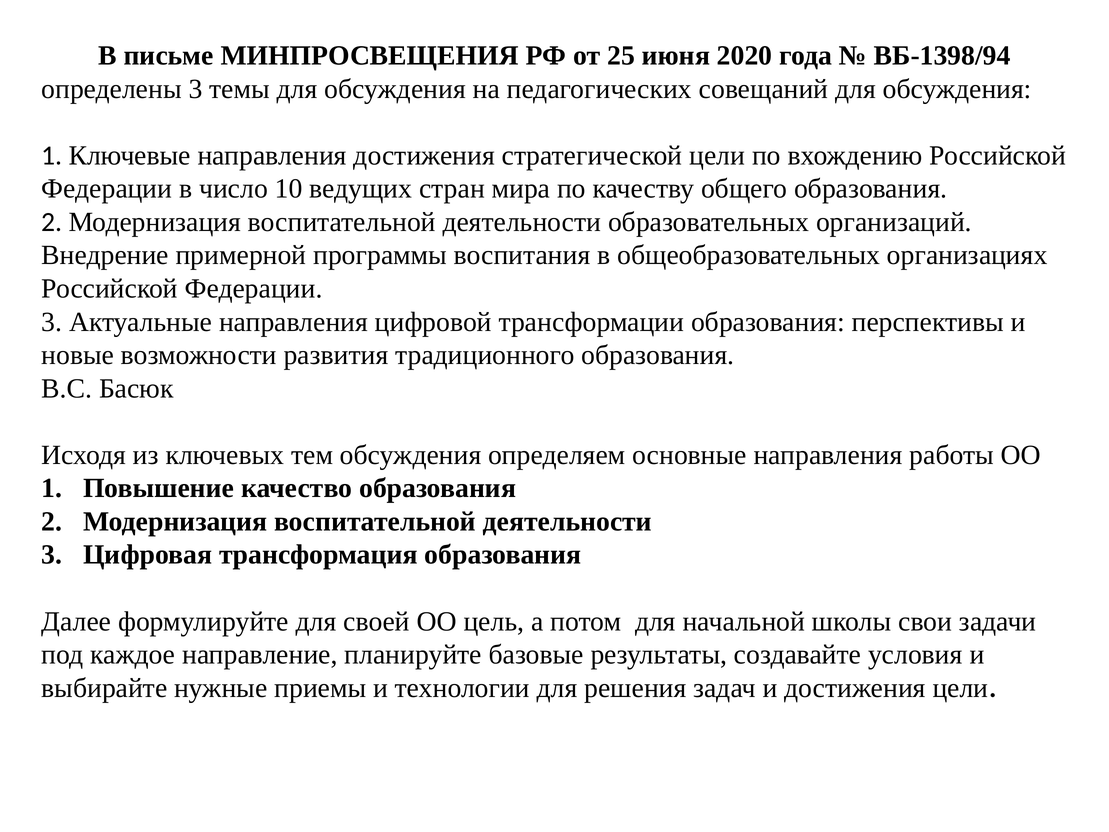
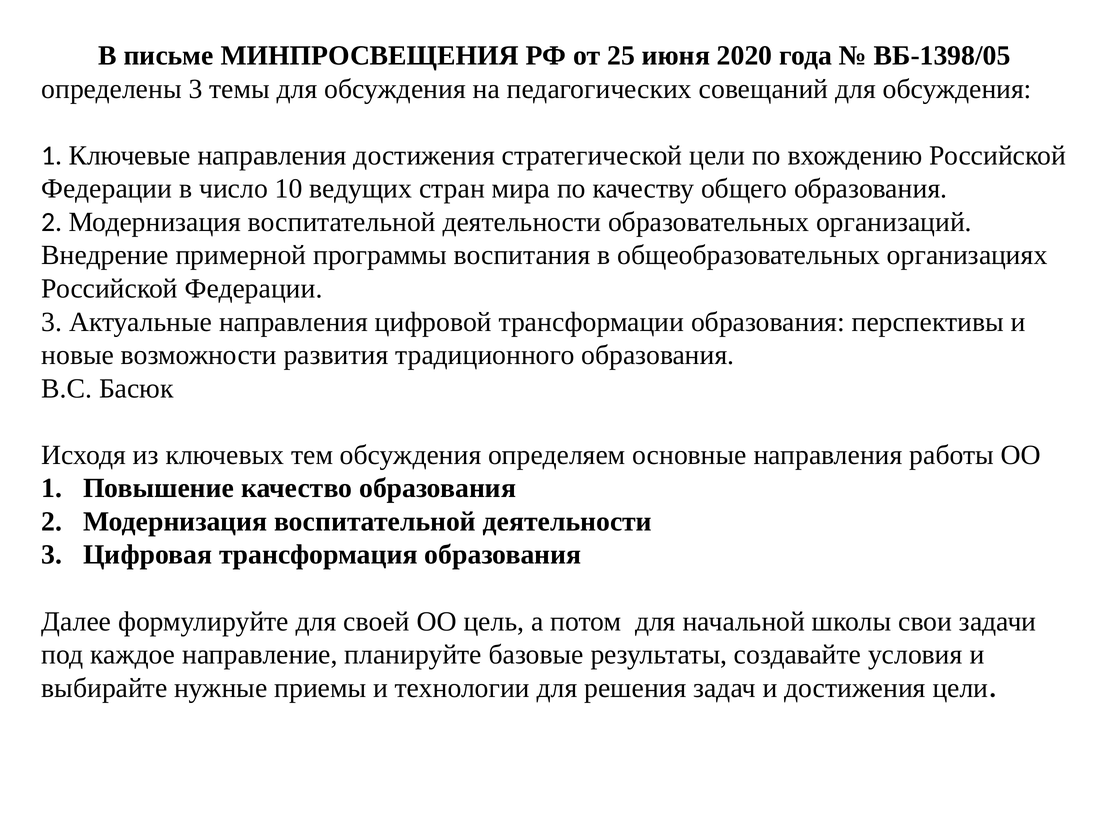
ВБ-1398/94: ВБ-1398/94 -> ВБ-1398/05 (942, 56)
